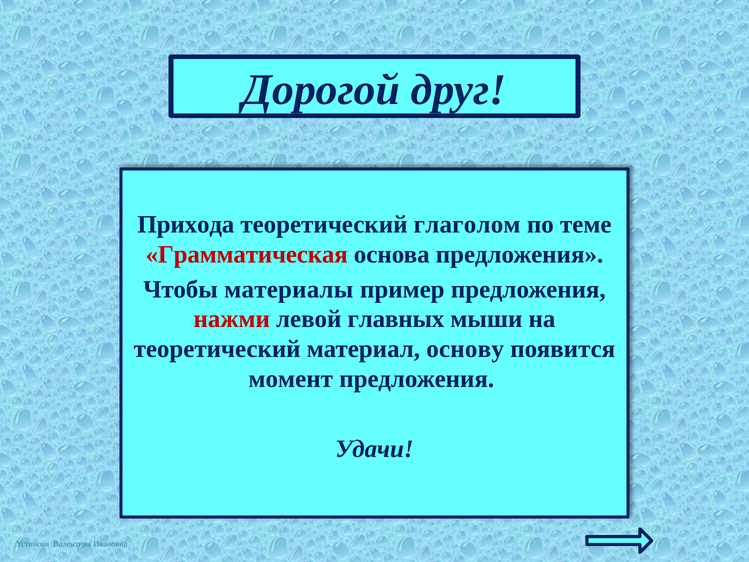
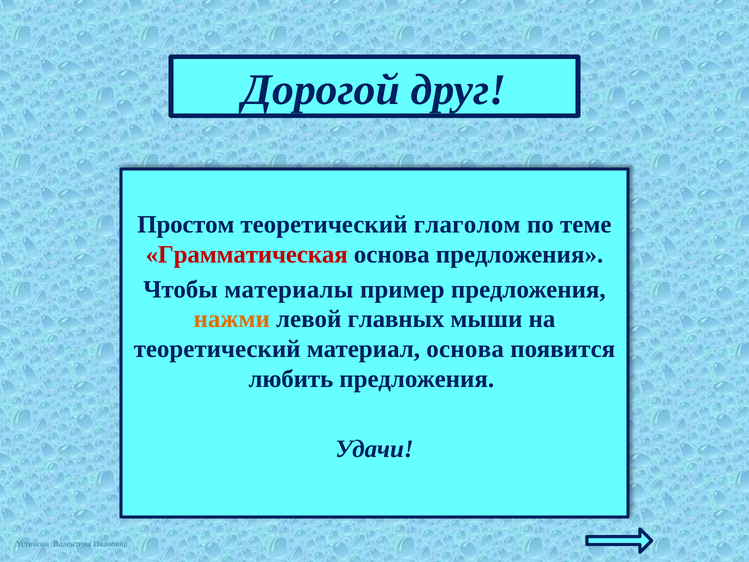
Прихода: Прихода -> Простом (186, 224)
нажми colour: red -> orange (232, 319)
материал основу: основу -> основа (465, 349)
момент: момент -> любить (291, 379)
